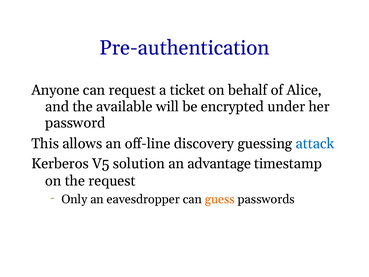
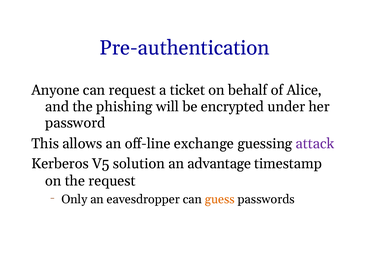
available: available -> phishing (124, 107)
discovery: discovery -> exchange (204, 143)
attack colour: blue -> purple (315, 143)
